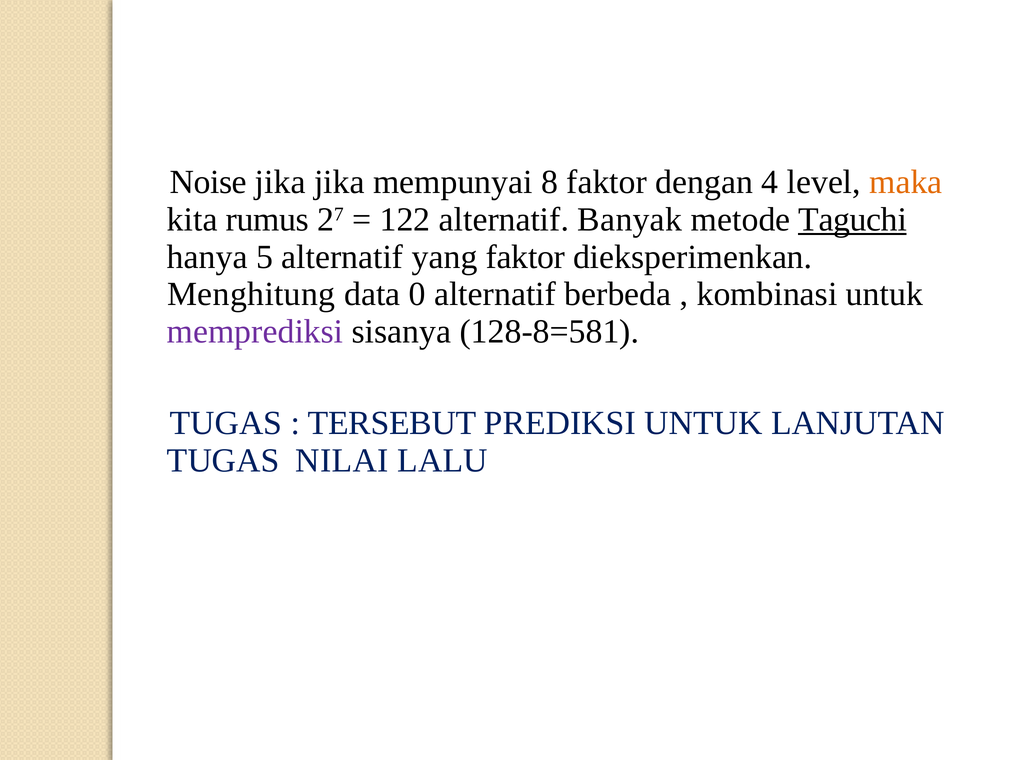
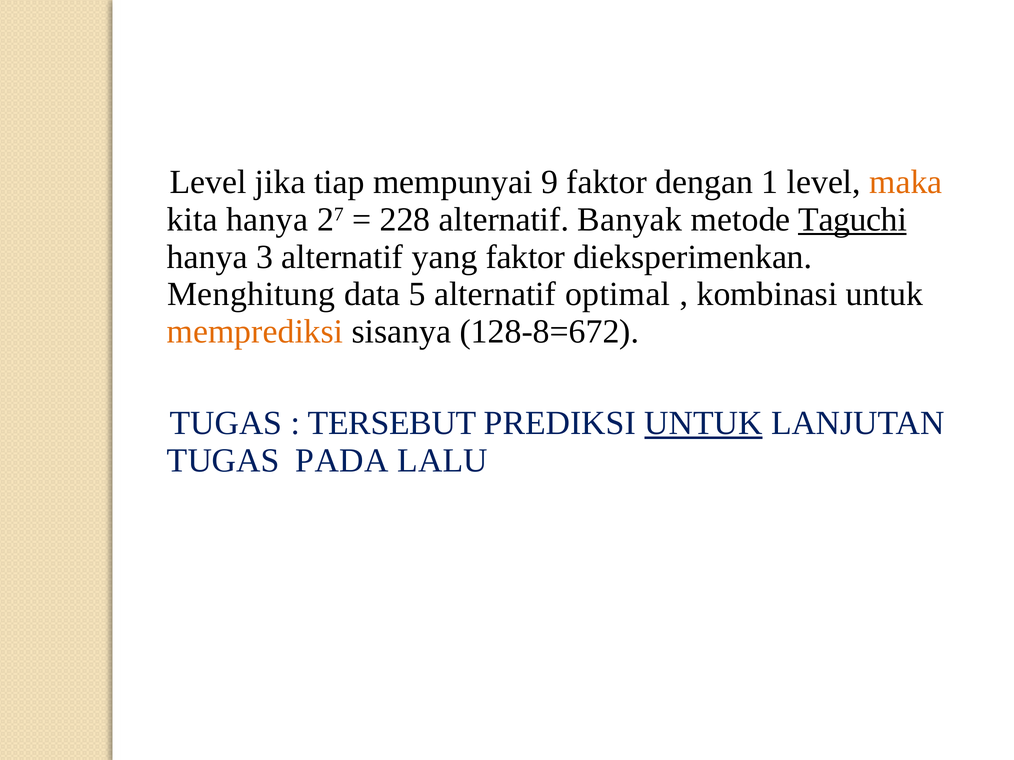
Noise: Noise -> Level (208, 182)
jika jika: jika -> tiap (339, 182)
8: 8 -> 9 (549, 182)
4: 4 -> 1 (770, 182)
kita rumus: rumus -> hanya (267, 220)
122: 122 -> 228 (405, 220)
5: 5 -> 3 (265, 257)
0: 0 -> 5 (417, 294)
berbeda: berbeda -> optimal (618, 294)
memprediksi colour: purple -> orange (255, 332)
128-8=581: 128-8=581 -> 128-8=672 (549, 332)
UNTUK underline: none -> present (703, 424)
NILAI: NILAI -> PADA (342, 461)
